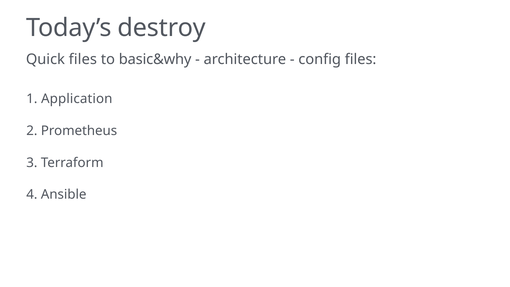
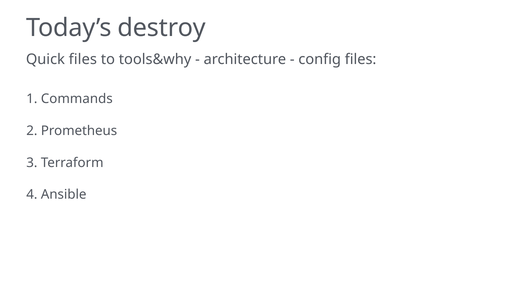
basic&why: basic&why -> tools&why (155, 59)
Application: Application -> Commands (77, 99)
